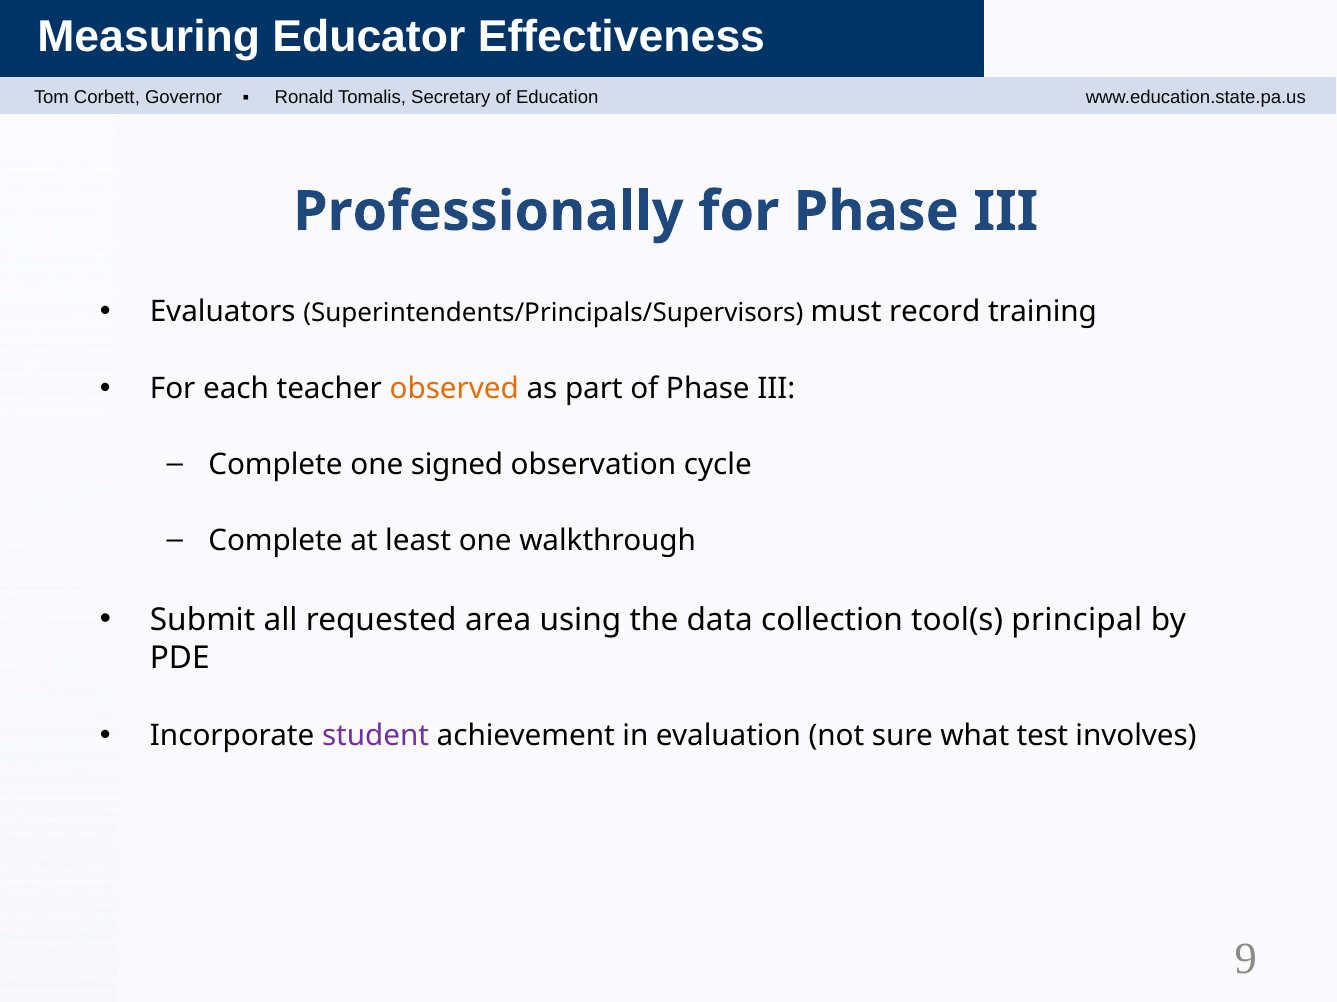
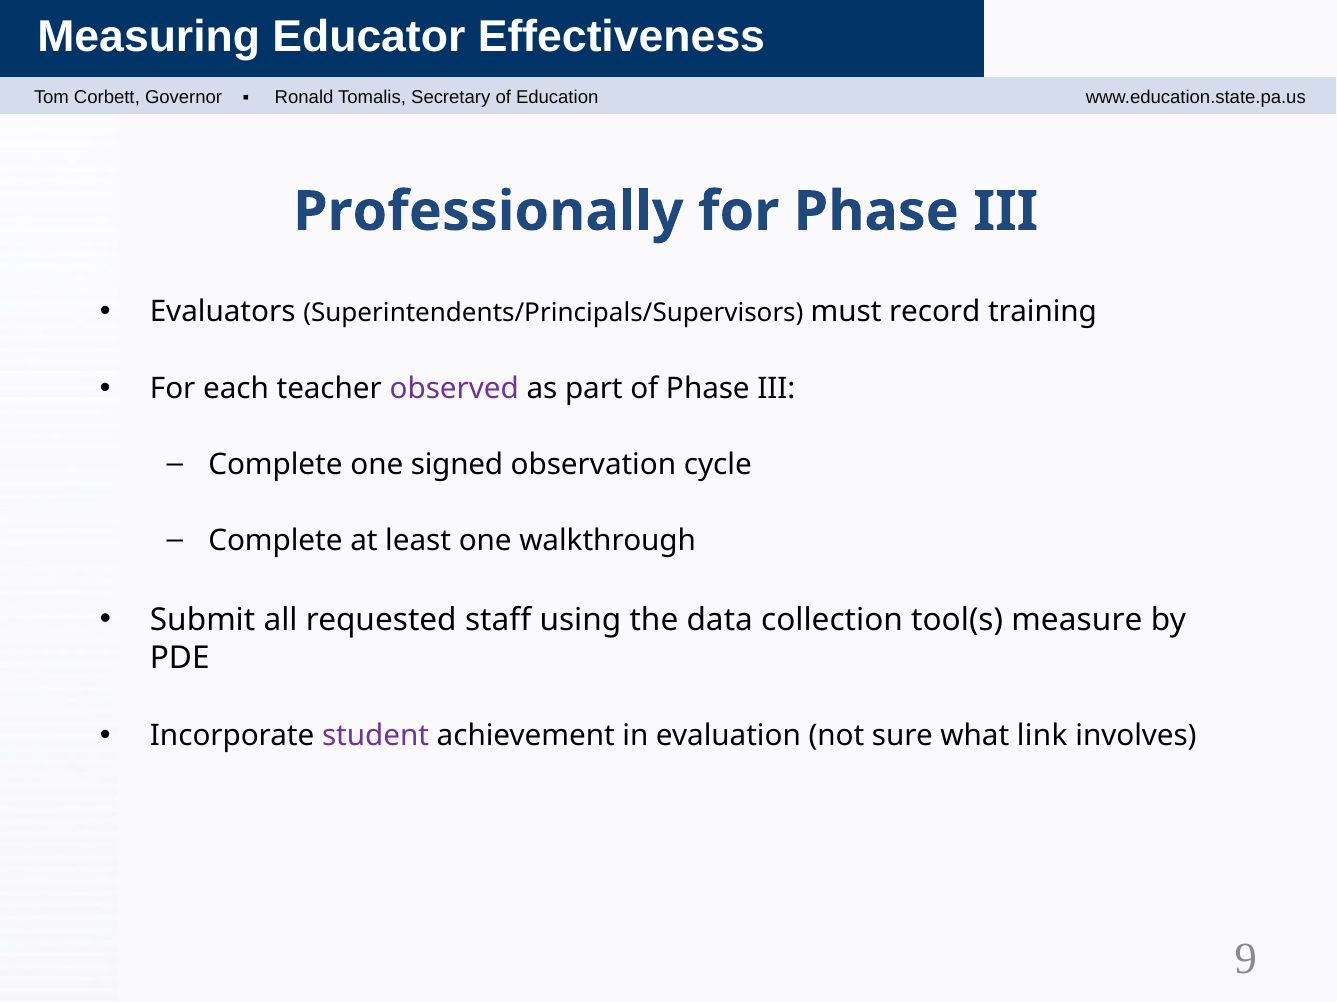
observed colour: orange -> purple (454, 389)
area: area -> staff (498, 621)
principal: principal -> measure (1077, 621)
test: test -> link (1042, 737)
